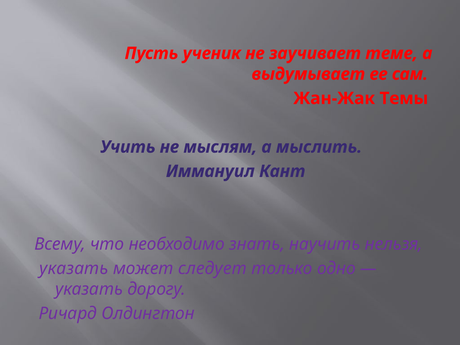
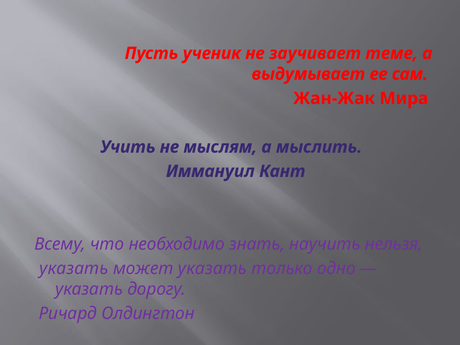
Темы: Темы -> Мира (404, 98)
может следует: следует -> указать (212, 269)
